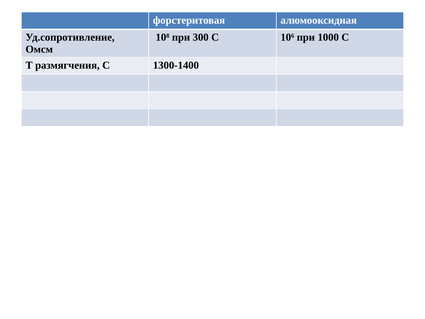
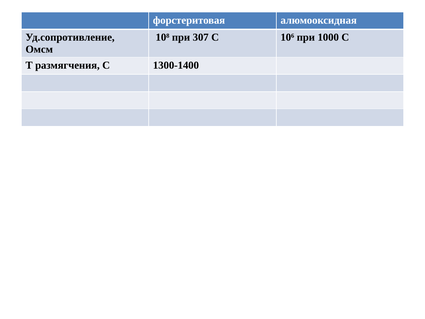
300: 300 -> 307 (201, 37)
